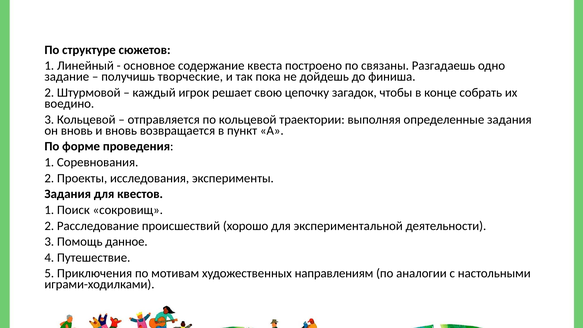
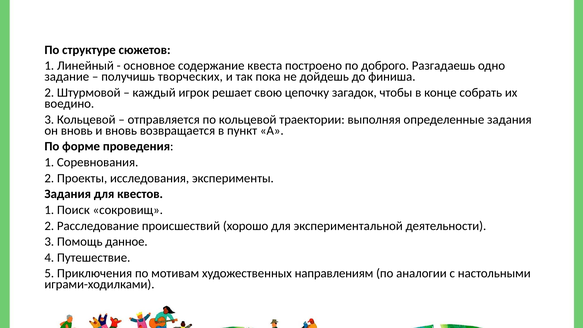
связаны: связаны -> доброго (385, 66)
творческие: творческие -> творческих (190, 77)
